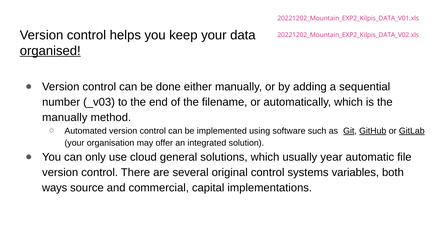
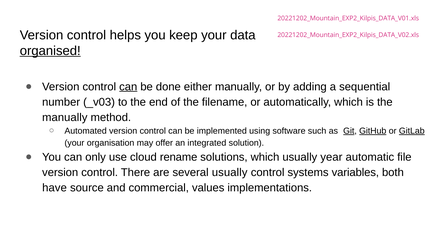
can underline: none -> present (128, 87)
general: general -> rename (179, 157)
several original: original -> usually (230, 172)
ways: ways -> have (55, 188)
capital: capital -> values (208, 188)
